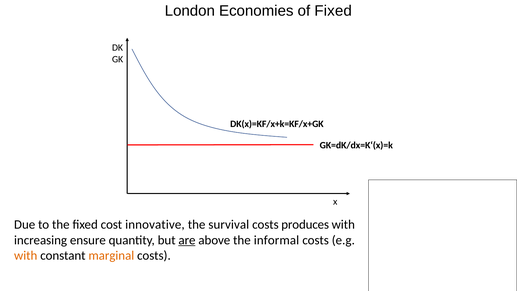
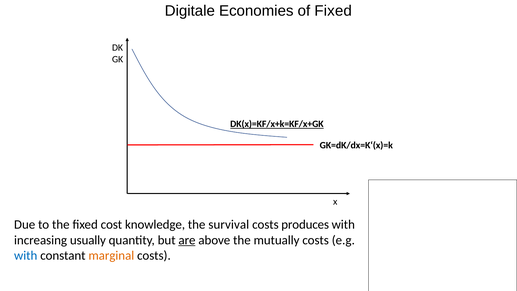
London: London -> Digitale (190, 11)
DK(x)=KF/x+k=KF/x+GK underline: none -> present (277, 124)
innovative: innovative -> knowledge (155, 224)
ensure: ensure -> usually (88, 240)
informal: informal -> mutually (277, 240)
with colour: orange -> blue (26, 255)
